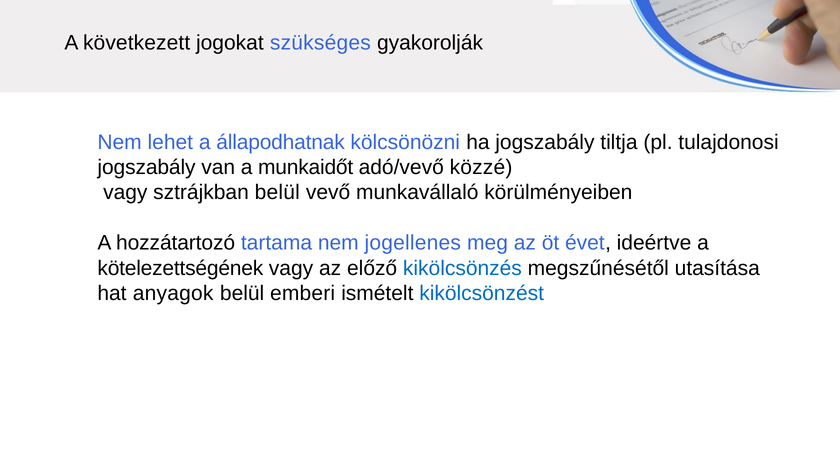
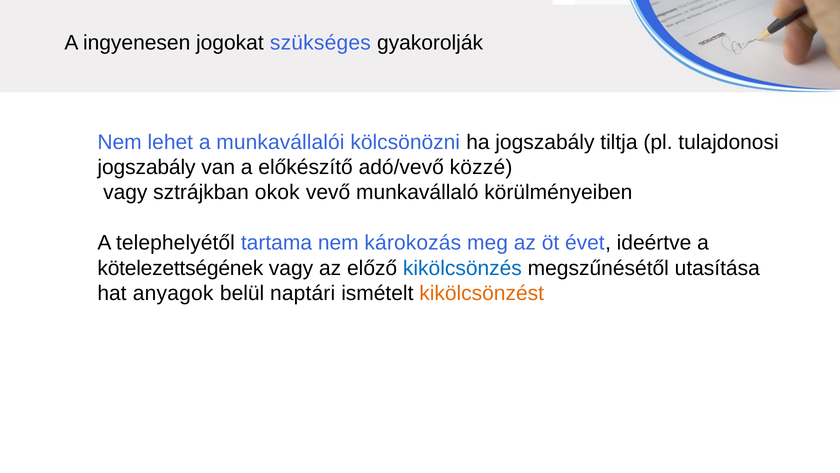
következett: következett -> ingyenesen (137, 43)
állapodhatnak: állapodhatnak -> munkavállalói (280, 142)
munkaidőt: munkaidőt -> előkészítő (306, 167)
sztrájkban belül: belül -> okok (277, 192)
hozzátartozó: hozzátartozó -> telephelyétől (175, 243)
jogellenes: jogellenes -> károkozás (413, 243)
emberi: emberi -> naptári (303, 293)
kikölcsönzést colour: blue -> orange (482, 293)
